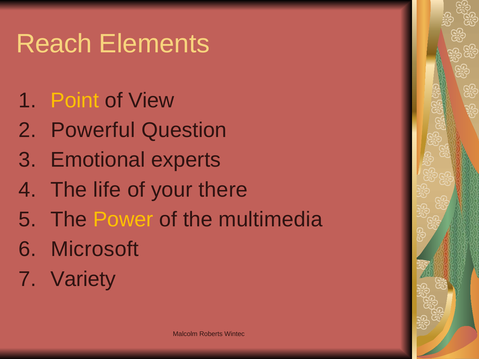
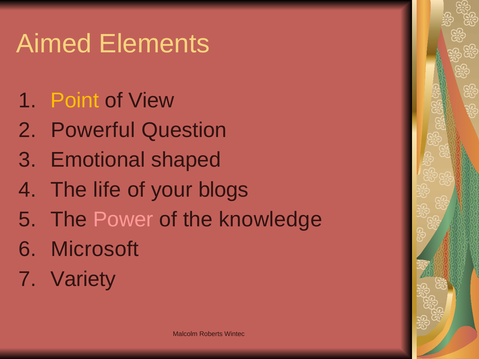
Reach: Reach -> Aimed (54, 44)
experts: experts -> shaped (186, 160)
there: there -> blogs (223, 190)
Power colour: yellow -> pink (123, 220)
multimedia: multimedia -> knowledge (270, 220)
